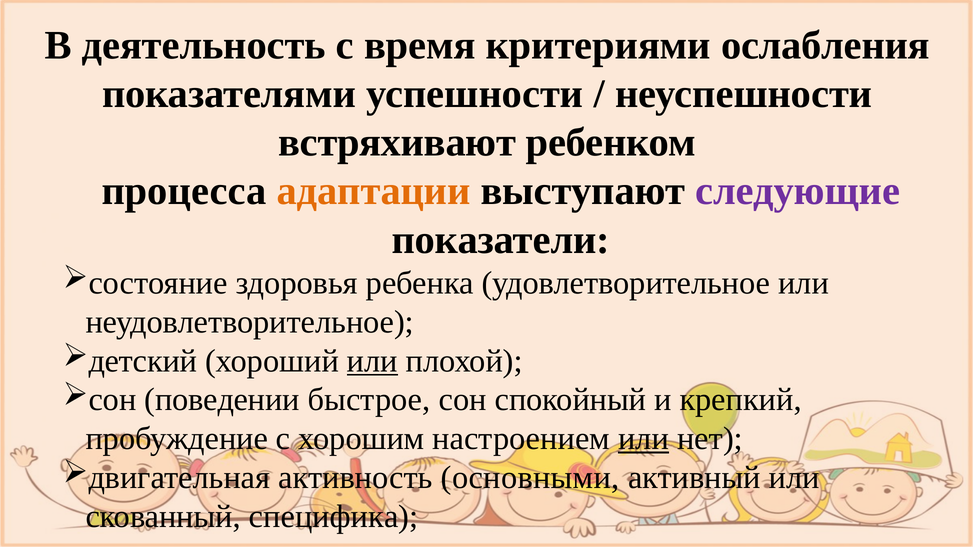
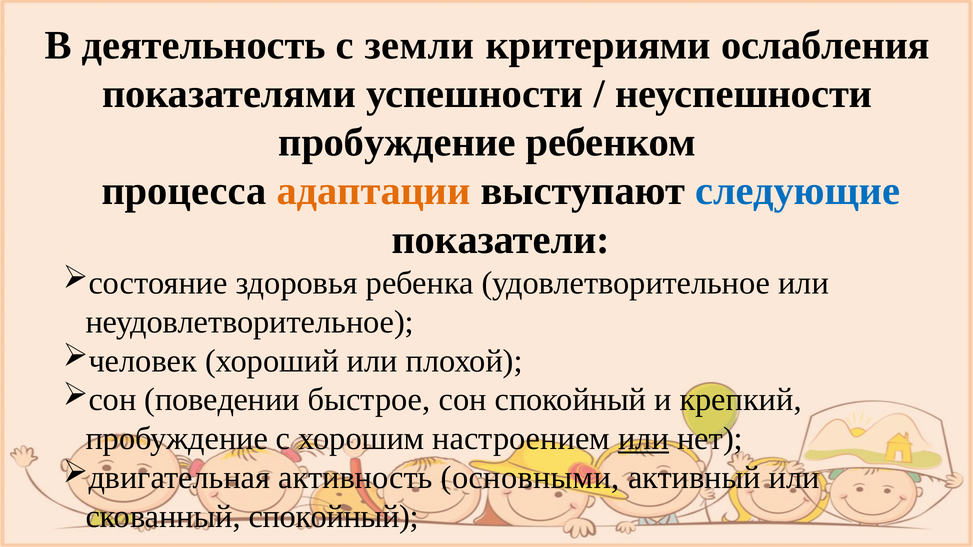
время: время -> земли (420, 45)
встряхивают: встряхивают -> пробуждение (397, 143)
следующие colour: purple -> blue (798, 191)
детский: детский -> человек (143, 361)
или underline: present -> none (372, 361)
скованный специфика: специфика -> спокойный (334, 517)
